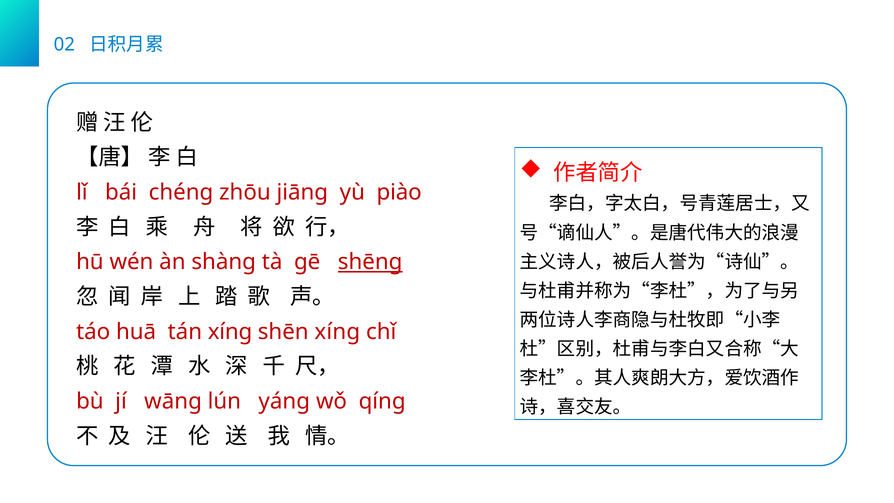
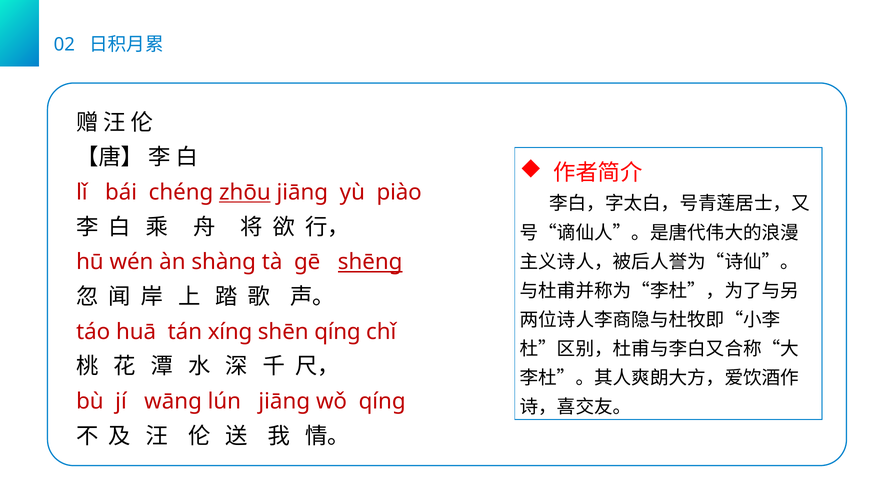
zhōu underline: none -> present (245, 192)
shēn xínɡ: xínɡ -> qínɡ (337, 332)
lún yánɡ: yánɡ -> jiānɡ (284, 401)
